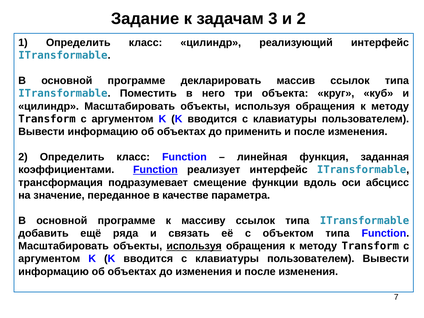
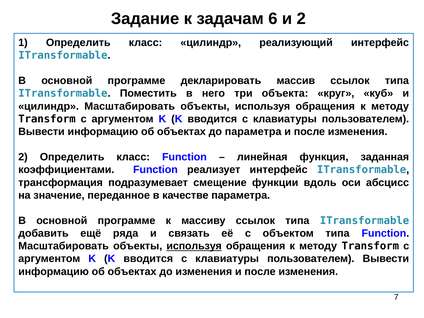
3: 3 -> 6 (273, 19)
до применить: применить -> параметра (253, 132)
Function underline: present -> none (155, 170)
